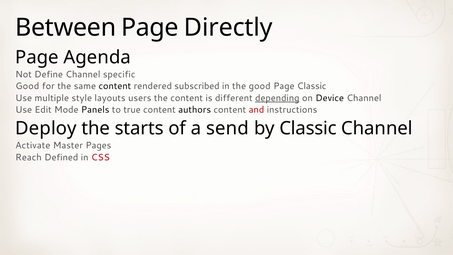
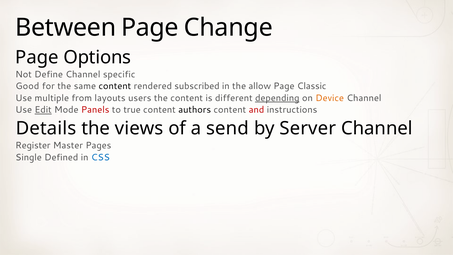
Directly: Directly -> Change (228, 27)
Agenda: Agenda -> Options (97, 57)
the good: good -> allow (260, 86)
style: style -> from (82, 98)
Device colour: black -> orange (330, 98)
Edit underline: none -> present (43, 110)
Panels colour: black -> red (95, 110)
Deploy: Deploy -> Details (46, 128)
starts: starts -> views (139, 128)
by Classic: Classic -> Server (308, 128)
Activate: Activate -> Register (33, 145)
Reach: Reach -> Single (29, 157)
CSS colour: red -> blue (100, 157)
